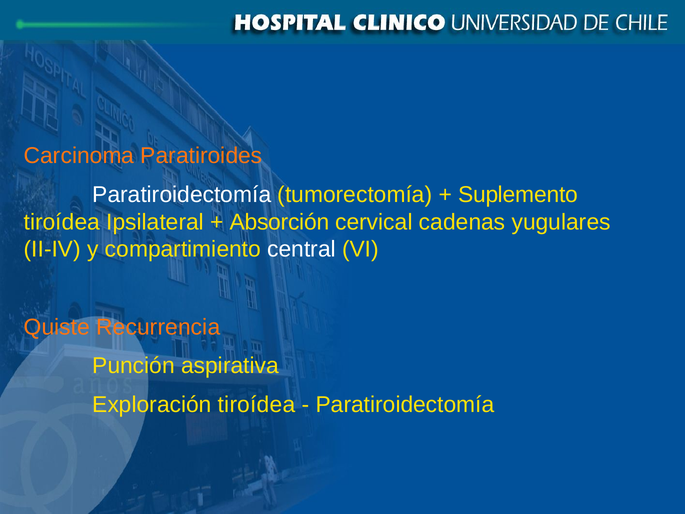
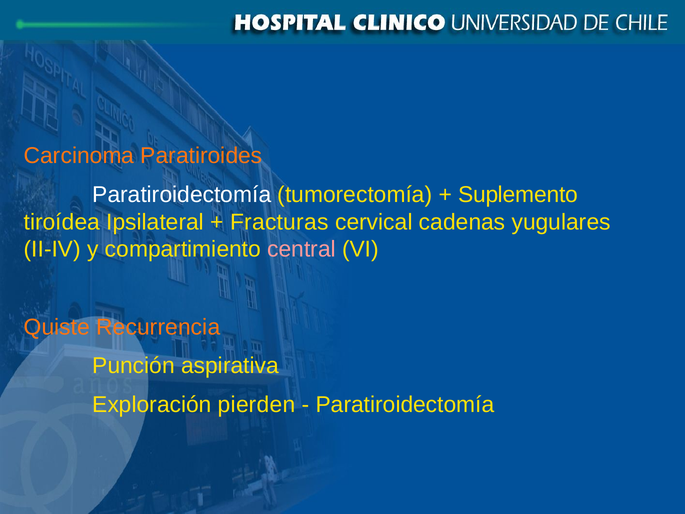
Absorción: Absorción -> Fracturas (279, 222)
central colour: white -> pink (302, 249)
Exploración tiroídea: tiroídea -> pierden (257, 405)
